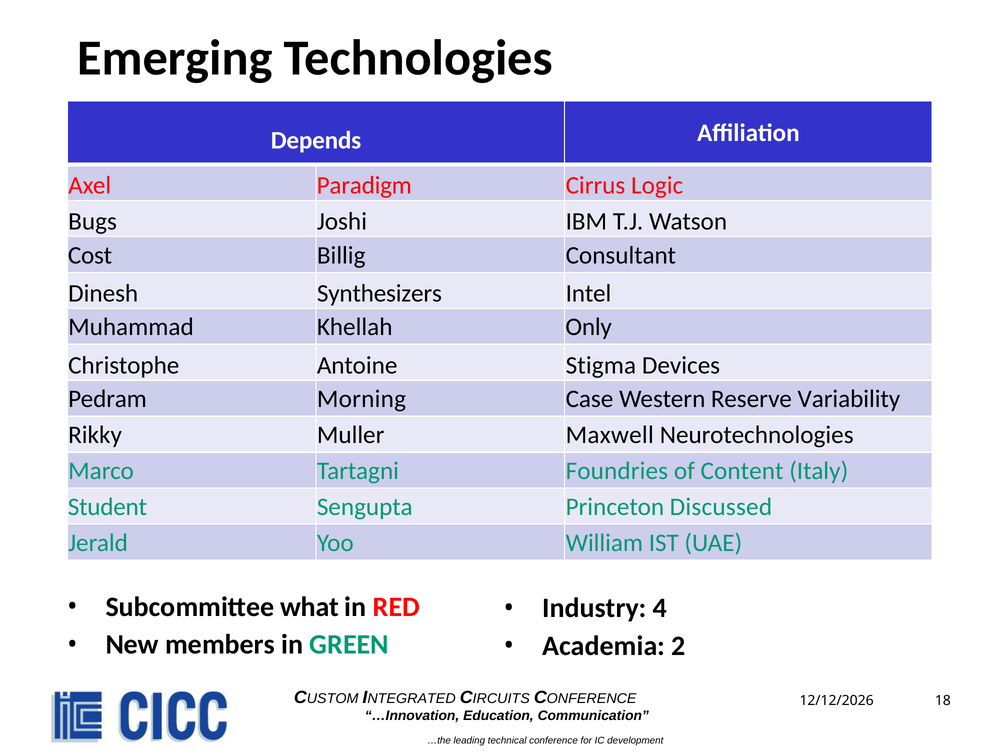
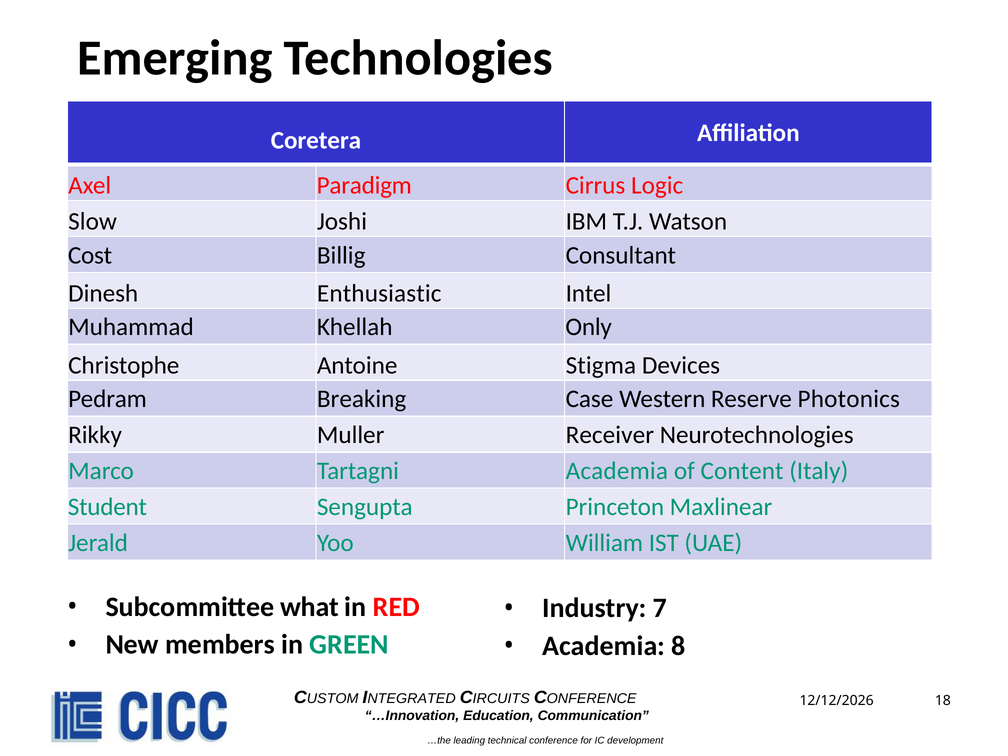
Depends: Depends -> Coretera (316, 141)
Bugs: Bugs -> Slow (93, 221)
Synthesizers: Synthesizers -> Enthusiastic (379, 293)
Morning: Morning -> Breaking (362, 399)
Variability: Variability -> Photonics (849, 399)
Maxwell: Maxwell -> Receiver (610, 435)
Tartagni Foundries: Foundries -> Academia (617, 471)
Discussed: Discussed -> Maxlinear (721, 507)
4: 4 -> 7 (660, 608)
2: 2 -> 8 (679, 646)
